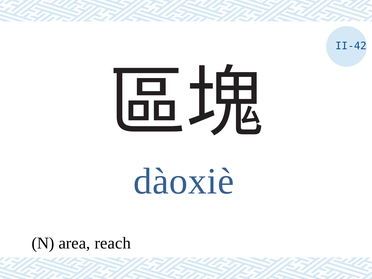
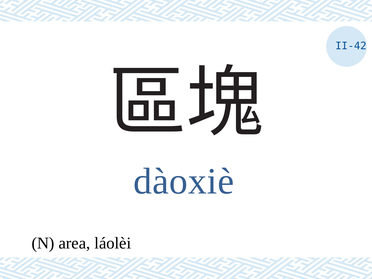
reach: reach -> láolèi (113, 243)
